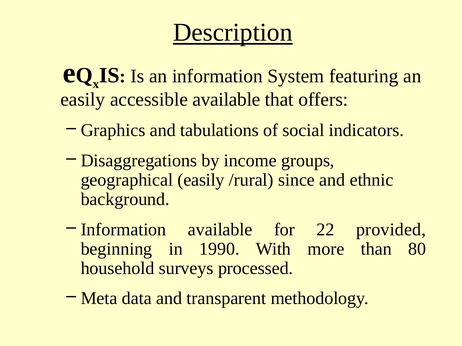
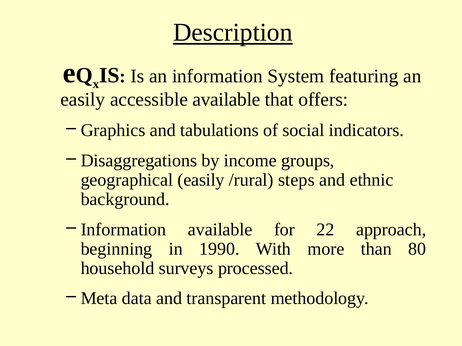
since: since -> steps (296, 180)
provided: provided -> approach (391, 230)
